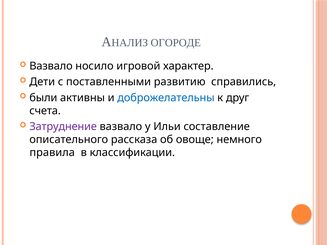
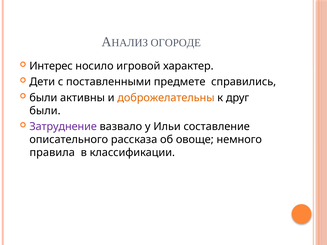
Вазвало: Вазвало -> Интерес (51, 66)
развитию: развитию -> предмете (180, 82)
доброжелательны colour: blue -> orange (166, 98)
счета: счета -> были (45, 111)
